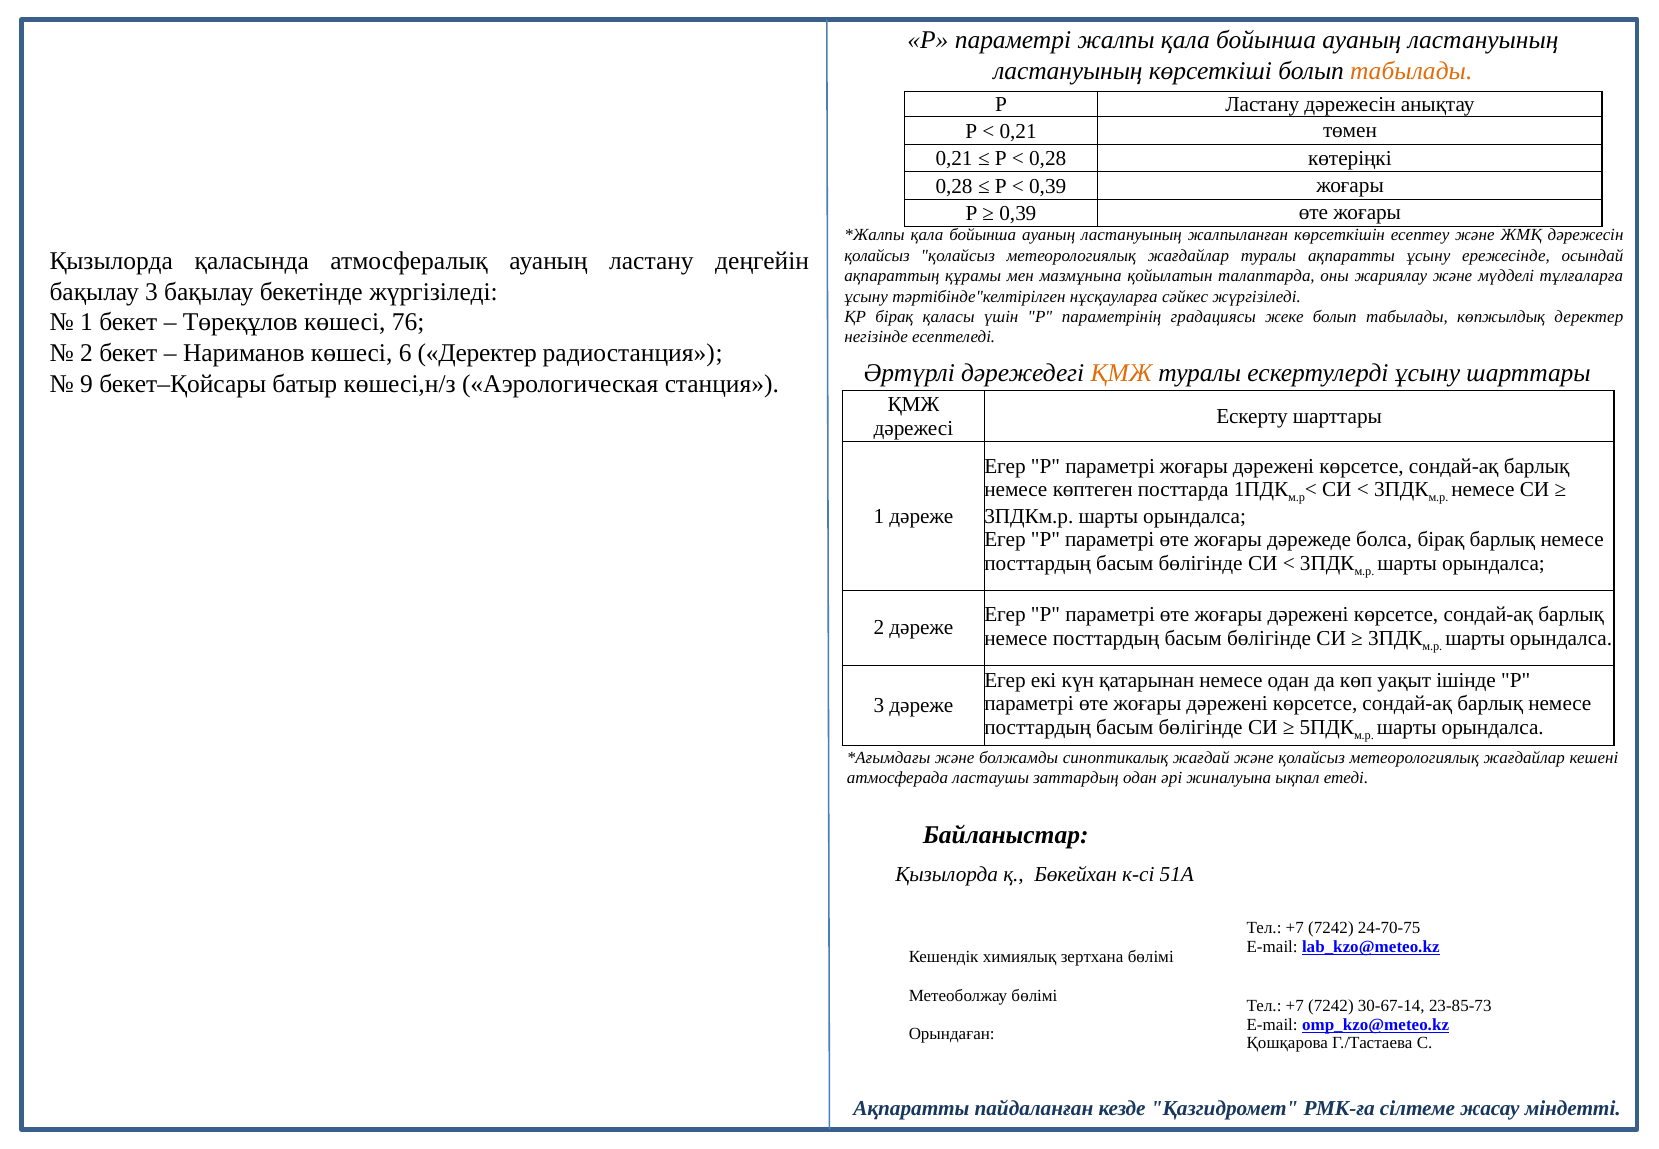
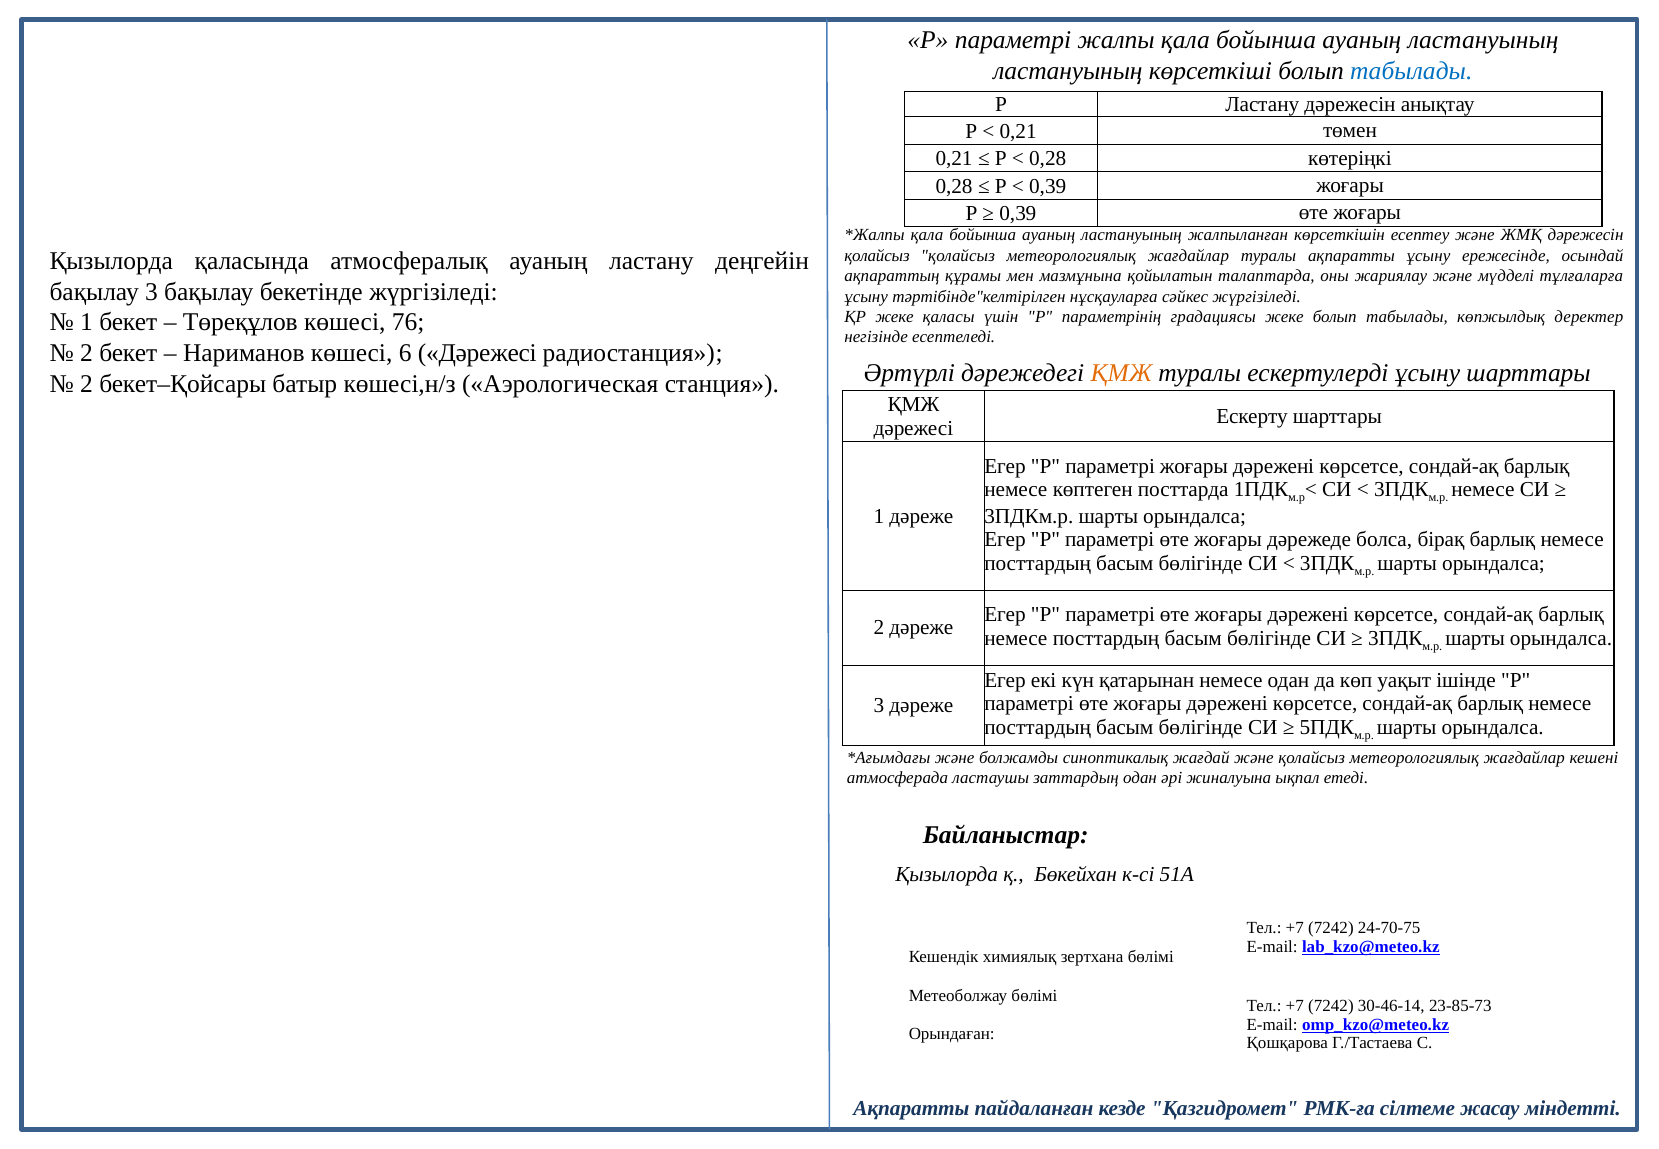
табылады colour: orange -> blue (1411, 71)
ҚР бірақ: бірақ -> жеке (894, 317)
6 Деректер: Деректер -> Дәрежесі (477, 353)
9: 9 -> 2 (87, 384)
30-67-14: 30-67-14 -> 30-46-14 (1391, 1005)
